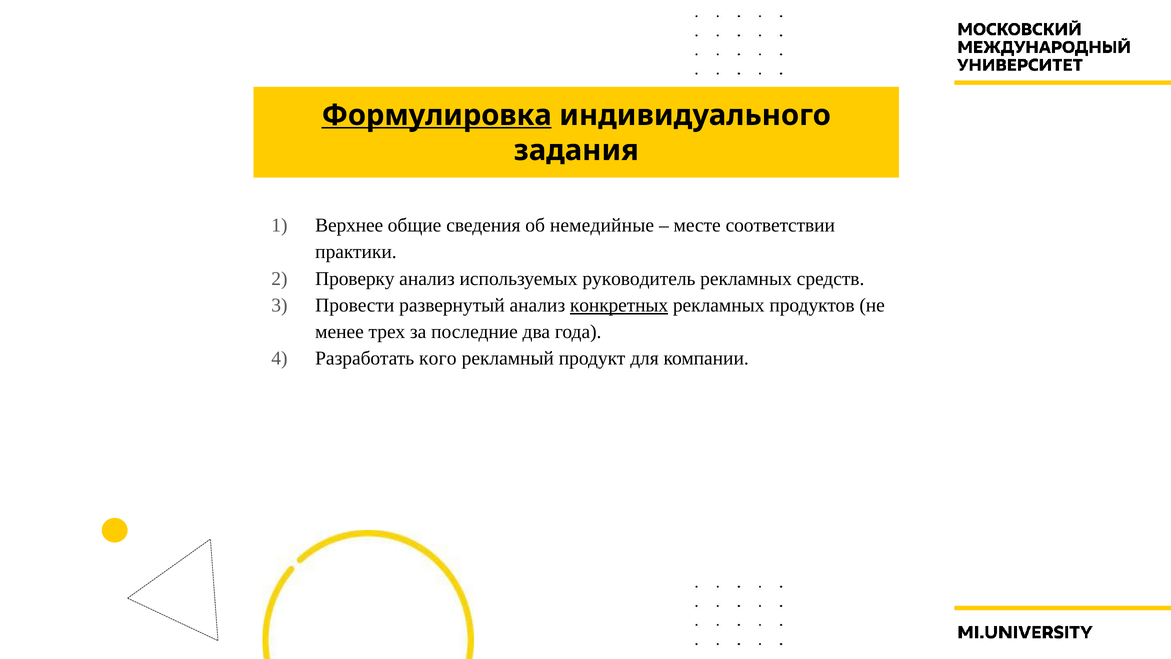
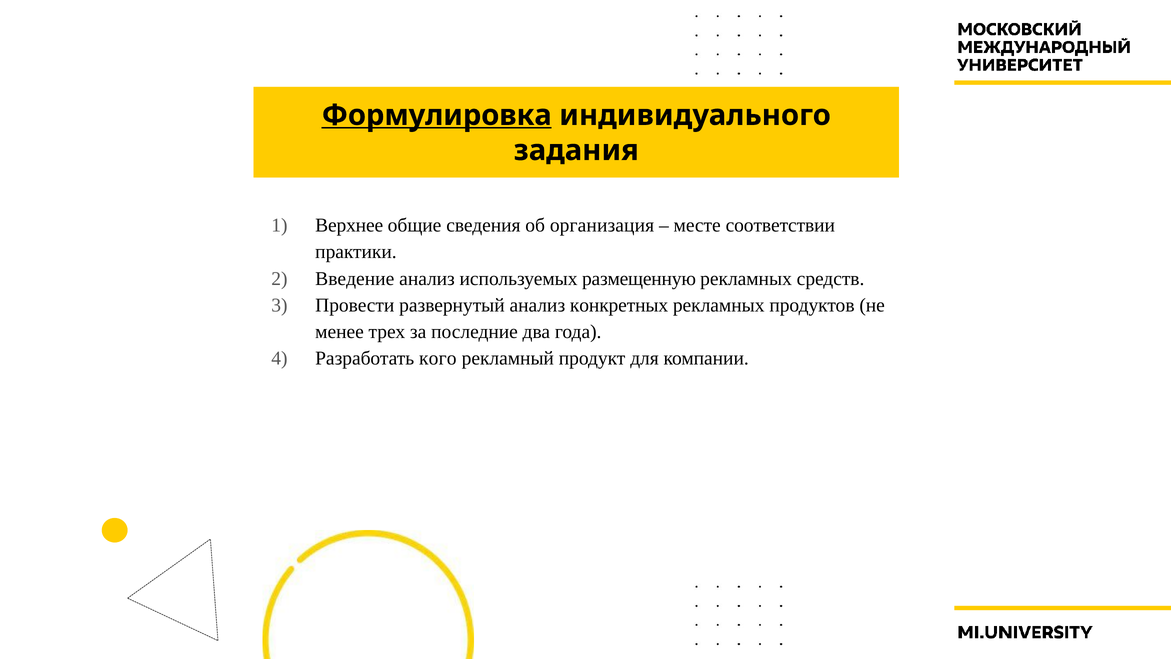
немедийные: немедийные -> организация (602, 225)
Проверку: Проверку -> Введение (355, 279)
руководитель: руководитель -> размещенную (639, 279)
конкретных underline: present -> none (619, 305)
